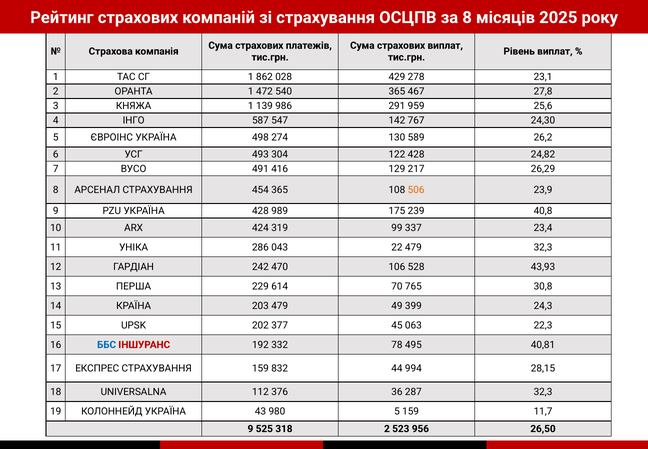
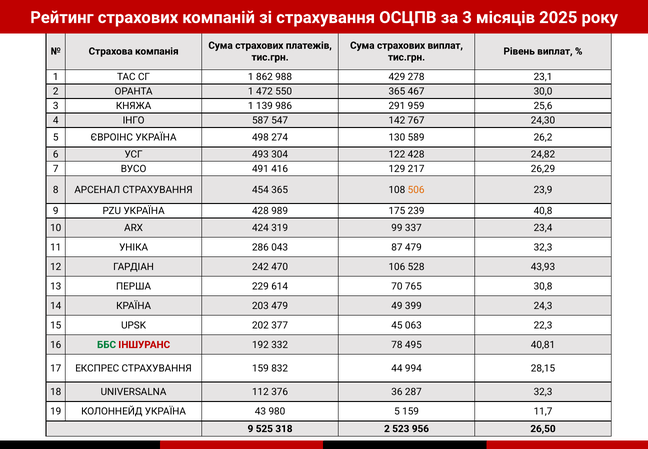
за 8: 8 -> 3 (467, 18)
028: 028 -> 988 (284, 77)
540: 540 -> 550 (284, 91)
27,8: 27,8 -> 30,0 (543, 91)
22: 22 -> 87 (397, 247)
ББС colour: blue -> green (107, 344)
